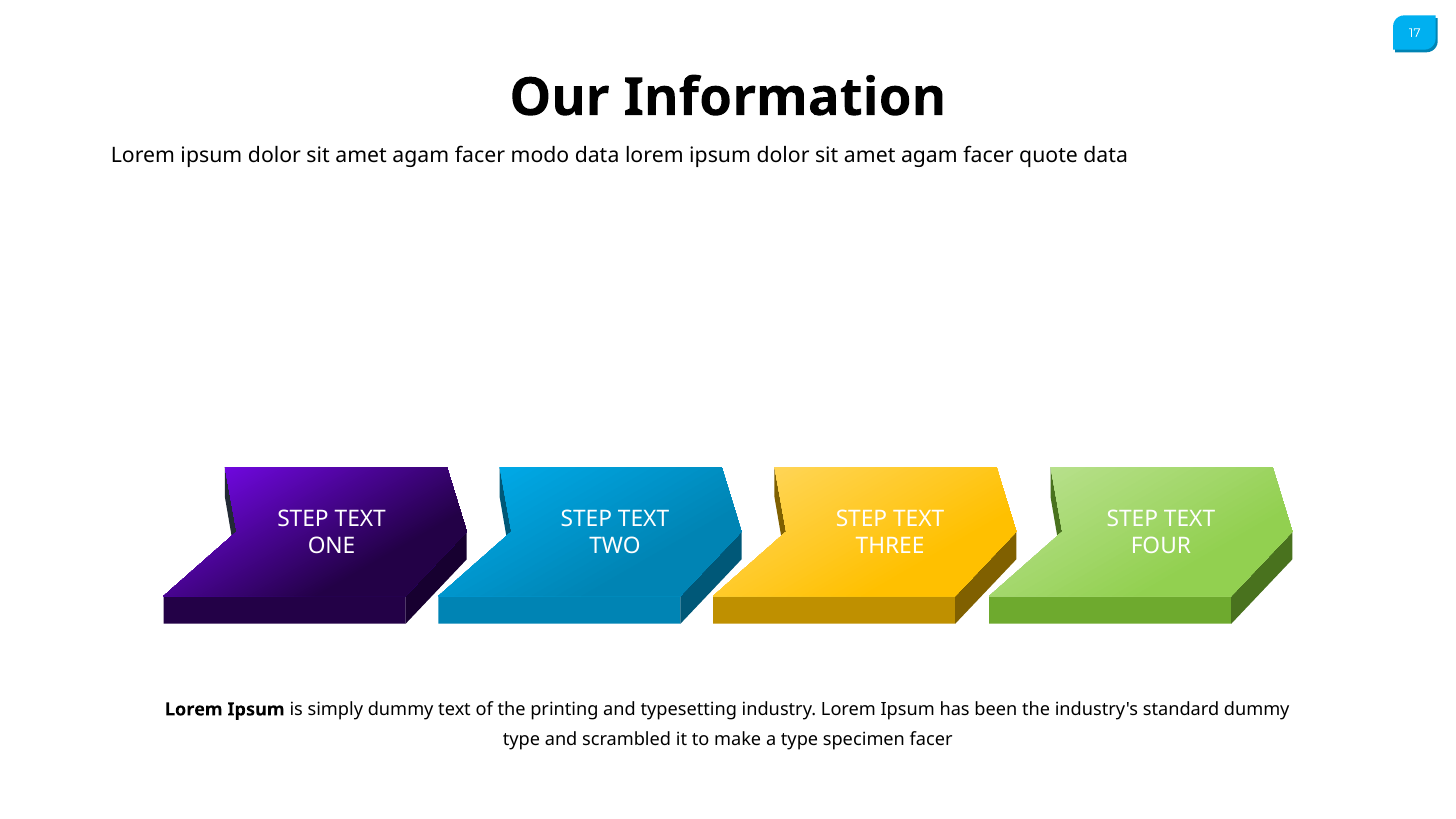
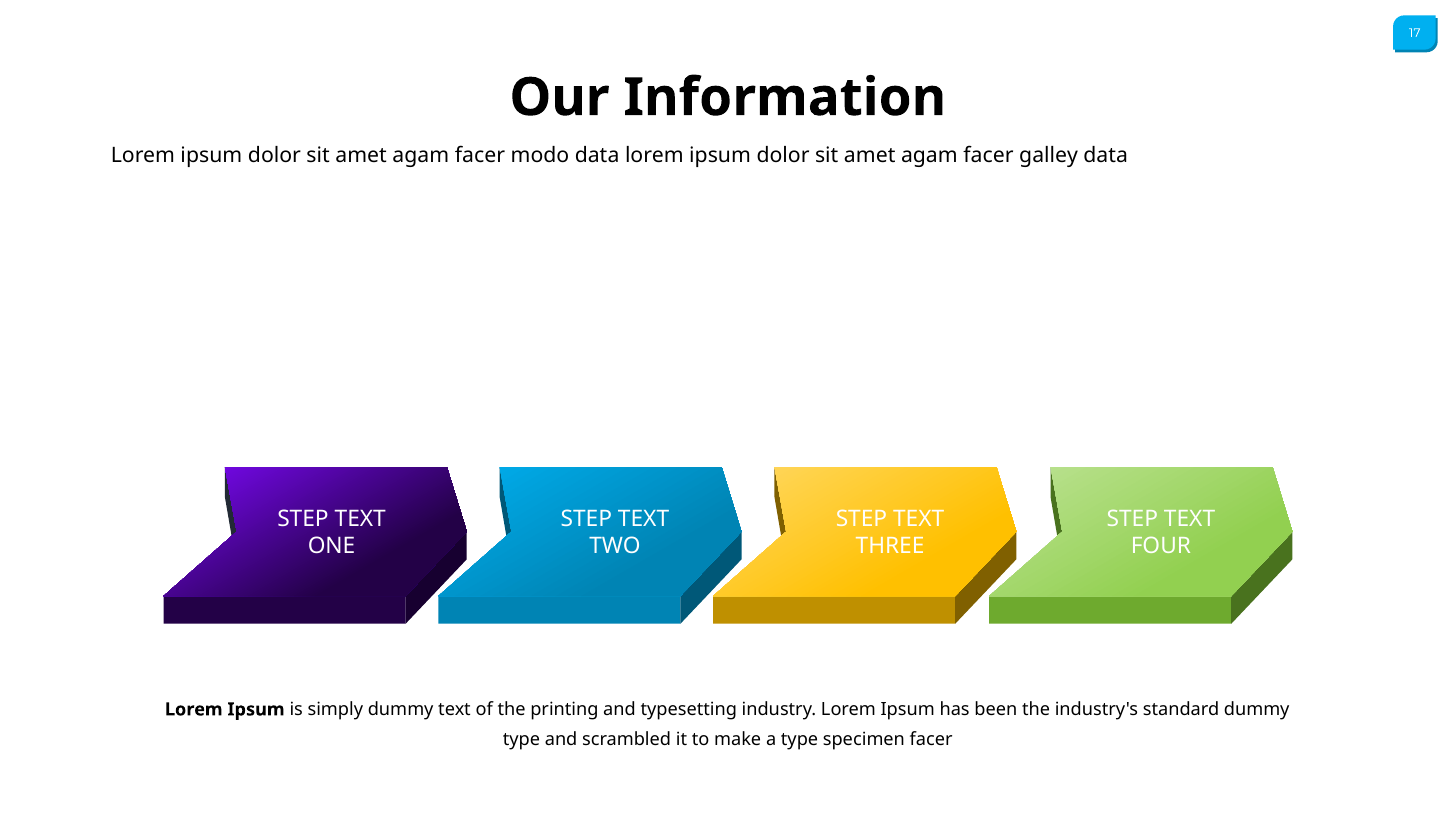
quote: quote -> galley (1049, 155)
